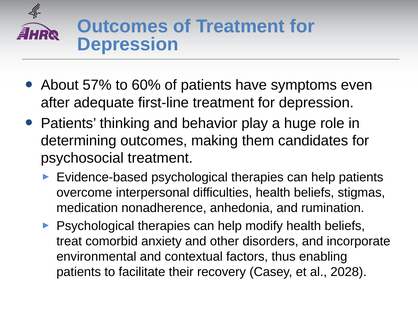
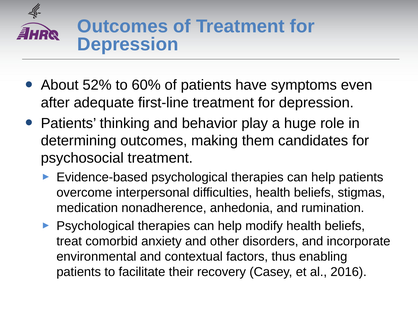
57%: 57% -> 52% (97, 85)
2028: 2028 -> 2016 (349, 272)
